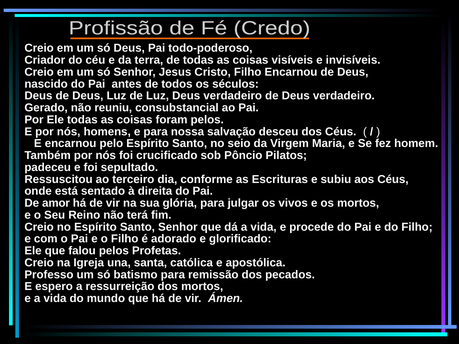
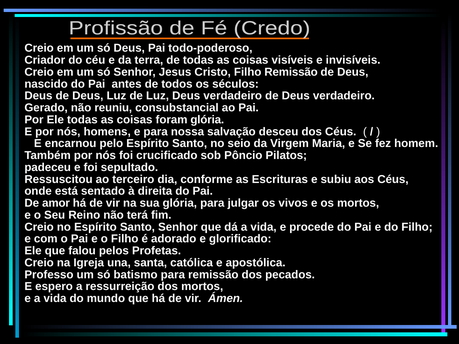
Filho Encarnou: Encarnou -> Remissão (291, 72)
foram pelos: pelos -> glória (207, 120)
